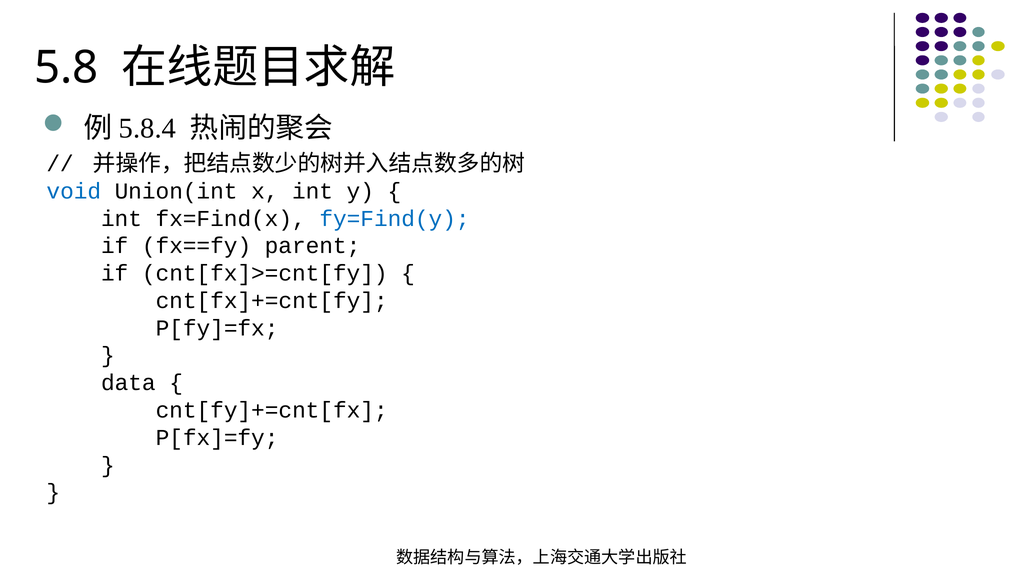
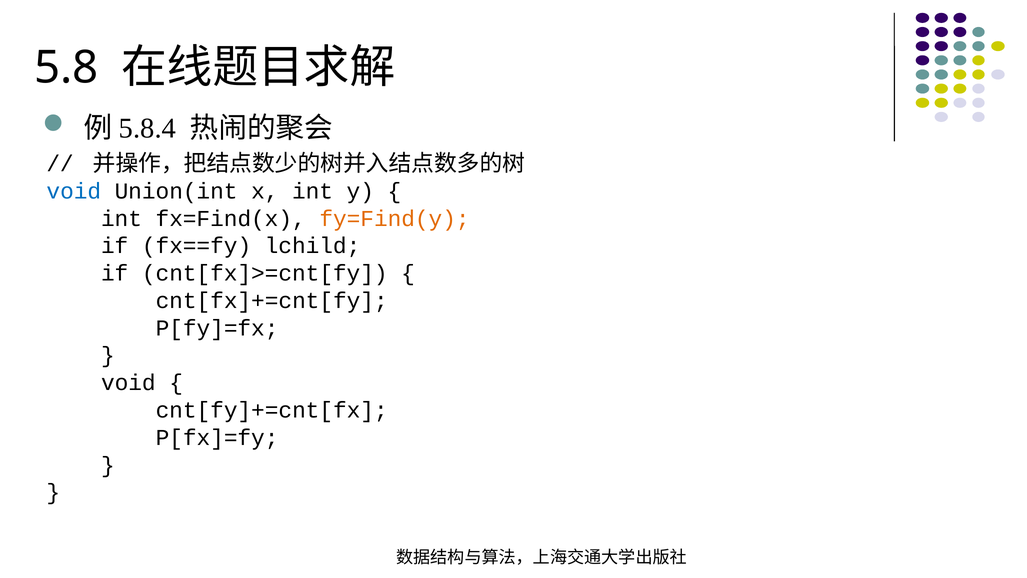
fy=Find(y colour: blue -> orange (395, 218)
parent: parent -> lchild (313, 246)
data: data -> void (128, 383)
